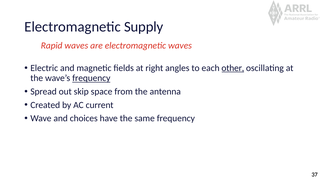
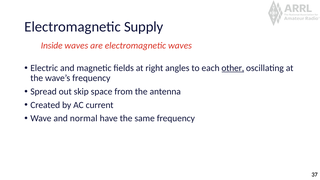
Rapid: Rapid -> Inside (52, 46)
frequency underline: present -> none (91, 78)
choices: choices -> normal (84, 118)
